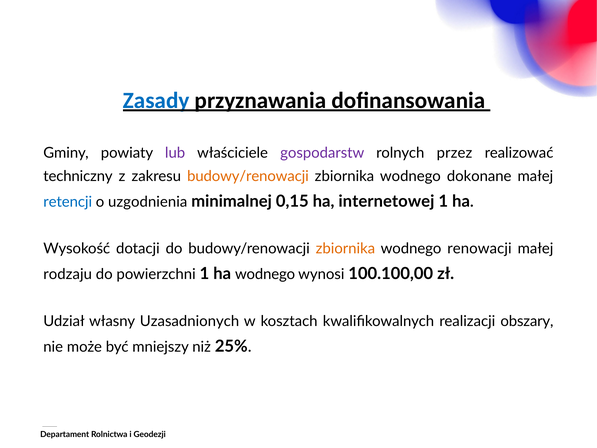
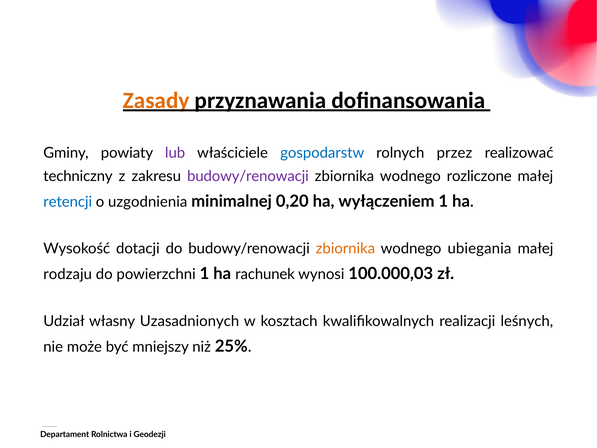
Zasady colour: blue -> orange (156, 100)
gospodarstw colour: purple -> blue (322, 153)
budowy/renowacji colour: orange -> purple (248, 176)
dokonane: dokonane -> rozliczone (479, 176)
0,15: 0,15 -> 0,20 (292, 201)
internetowej: internetowej -> wyłączeniem (386, 201)
renowacji: renowacji -> ubiegania (479, 249)
ha wodnego: wodnego -> rachunek (265, 274)
100.100,00: 100.100,00 -> 100.000,03 (391, 274)
obszary: obszary -> leśnych (527, 321)
